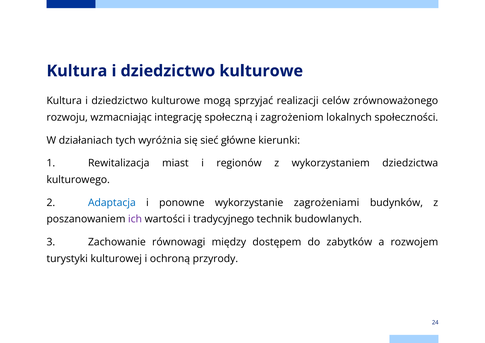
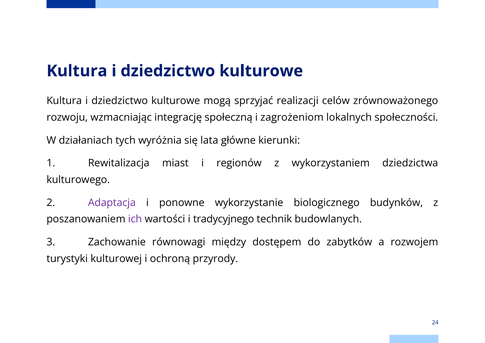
sieć: sieć -> lata (209, 140)
Adaptacja colour: blue -> purple (112, 203)
zagrożeniami: zagrożeniami -> biologicznego (327, 203)
